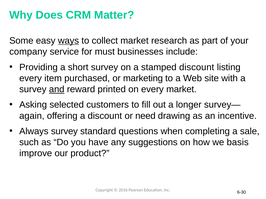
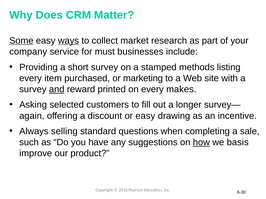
Some underline: none -> present (21, 41)
stamped discount: discount -> methods (197, 67)
every market: market -> makes (181, 89)
or need: need -> easy (145, 116)
Always survey: survey -> selling (64, 132)
how underline: none -> present (201, 143)
